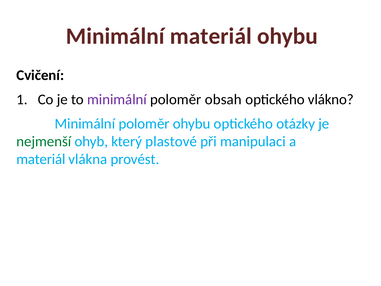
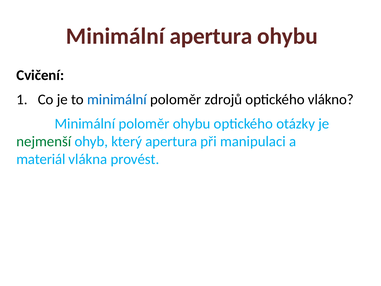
Minimální materiál: materiál -> apertura (211, 36)
minimální colour: purple -> blue (117, 99)
obsah: obsah -> zdrojů (223, 99)
který plastové: plastové -> apertura (171, 141)
